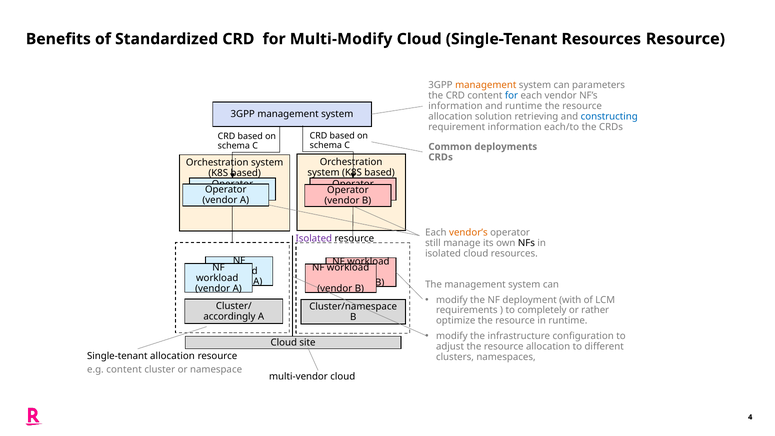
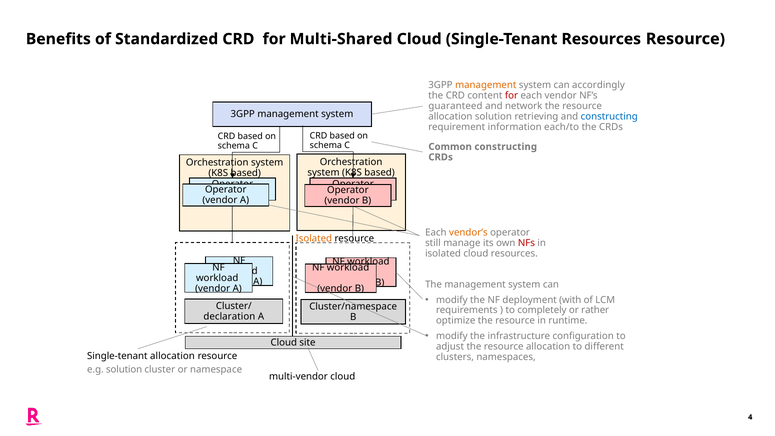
Multi-Modify: Multi-Modify -> Multi-Shared (341, 39)
parameters: parameters -> accordingly (599, 85)
for colour: blue -> red (511, 96)
information: information -> guaranteed (455, 106)
and runtime: runtime -> network (524, 106)
Common deployments: deployments -> constructing (506, 147)
Isolated colour: purple -> orange (314, 238)
NFs colour: black -> red (526, 243)
accordingly: accordingly -> declaration (229, 316)
e.g content: content -> solution (124, 369)
